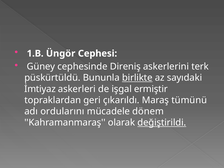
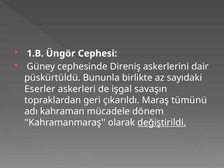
terk: terk -> dair (200, 67)
birlikte underline: present -> none (137, 78)
İmtiyaz: İmtiyaz -> Eserler (40, 89)
ermiştir: ermiştir -> savaşın (151, 89)
ordularını: ordularını -> kahraman (62, 111)
